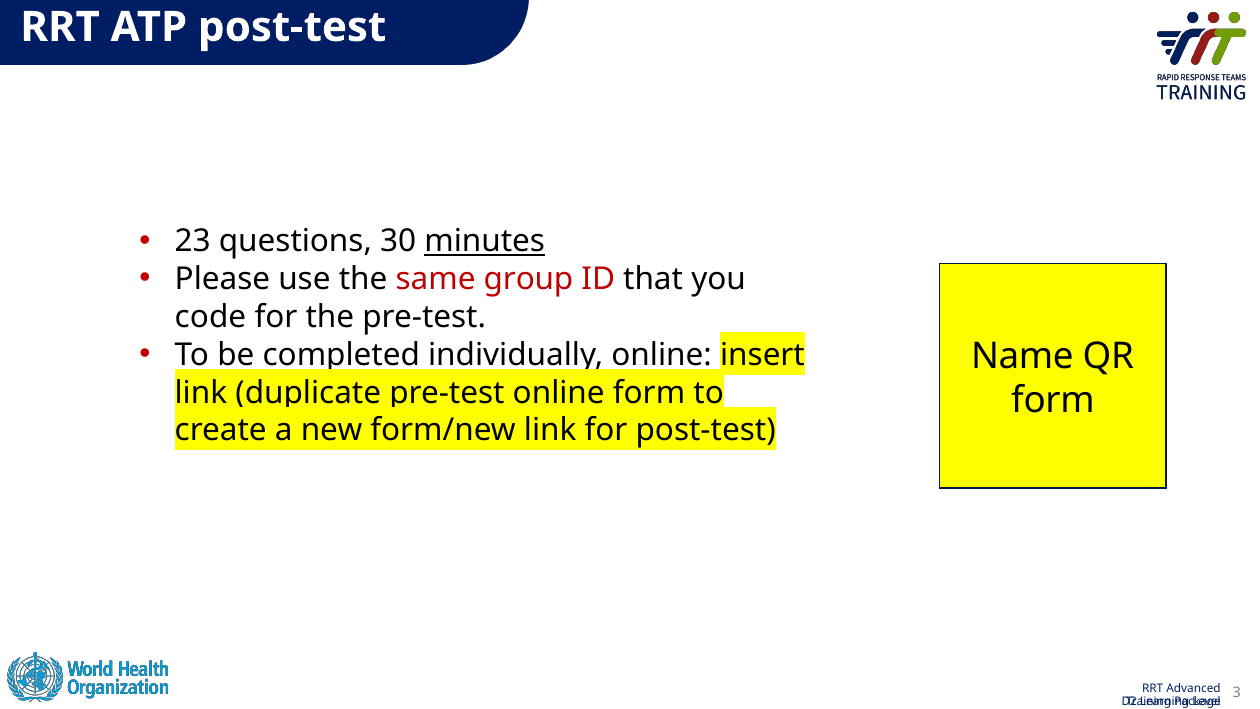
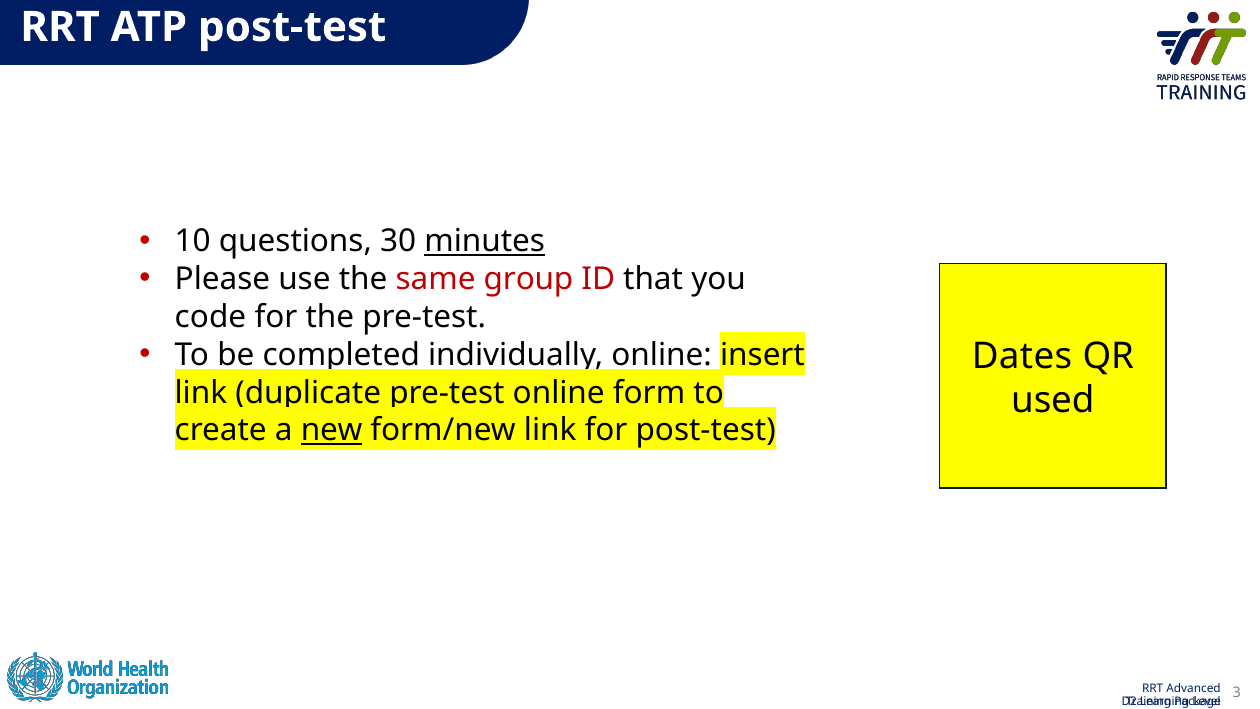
23: 23 -> 10 (193, 241)
Name: Name -> Dates (1022, 356)
form: form -> used (1053, 400)
new underline: none -> present (332, 430)
